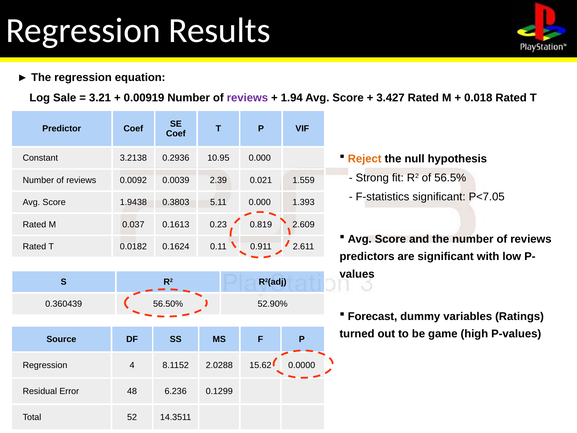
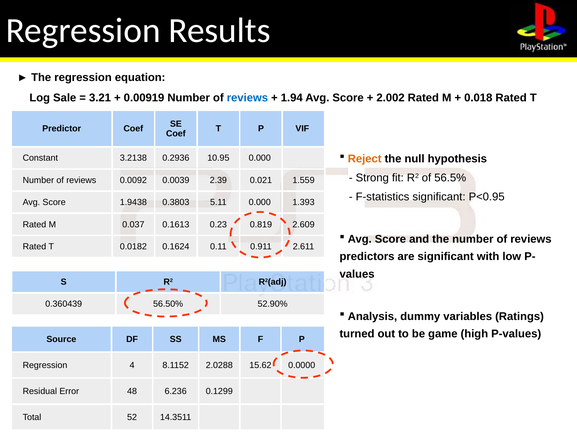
reviews colour: purple -> blue (247, 98)
3.427: 3.427 -> 2.002 (391, 98)
P<7.05: P<7.05 -> P<0.95 (487, 197)
Forecast: Forecast -> Analysis (372, 316)
